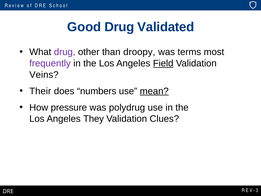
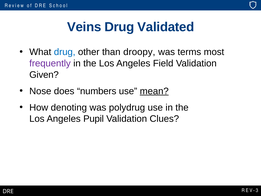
Good: Good -> Veins (84, 27)
drug colour: purple -> blue (65, 52)
Field underline: present -> none (163, 63)
Veins: Veins -> Given (44, 75)
Their: Their -> Nose (40, 91)
pressure: pressure -> denoting (69, 107)
They: They -> Pupil (94, 119)
